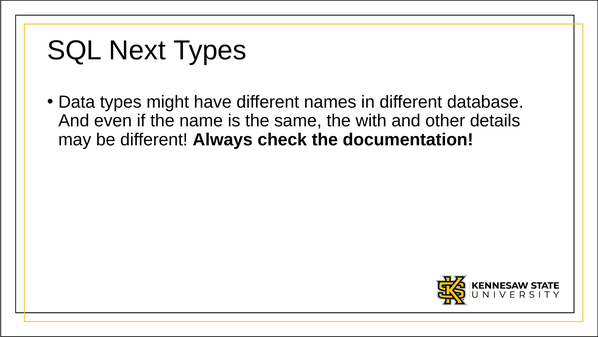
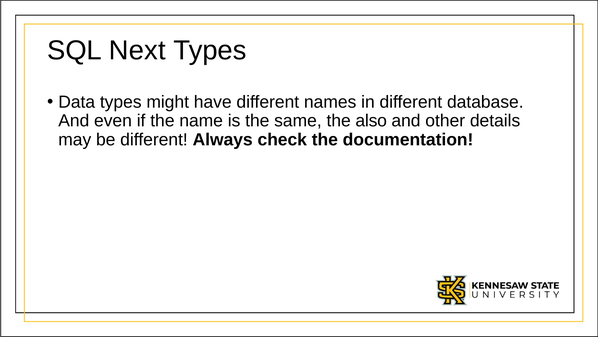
with: with -> also (371, 121)
